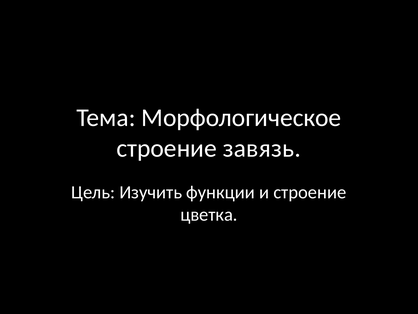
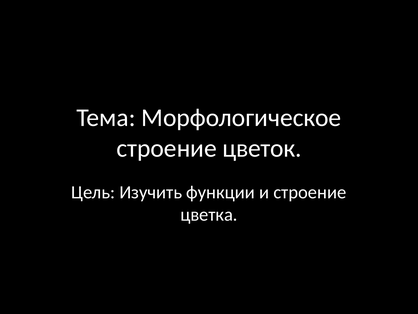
завязь: завязь -> цветок (262, 148)
